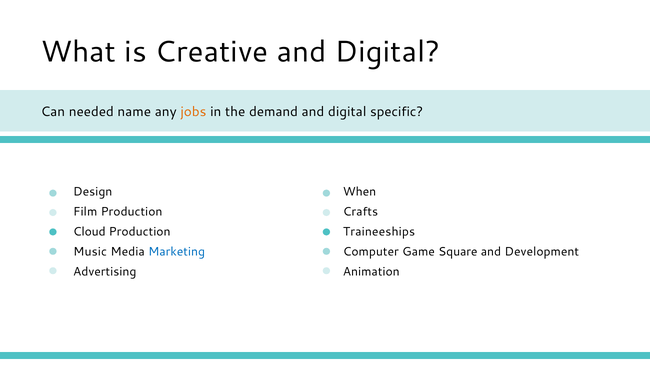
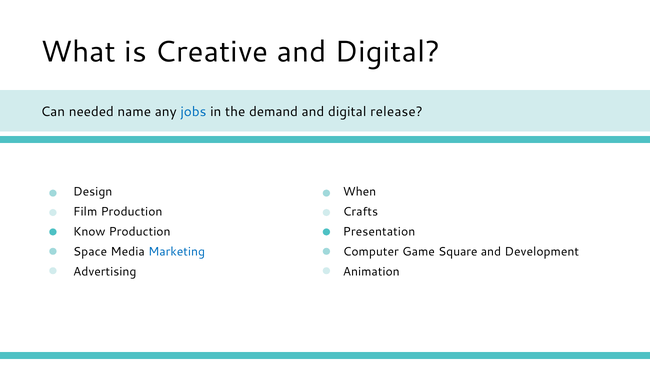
jobs colour: orange -> blue (193, 111)
specific: specific -> release (397, 111)
Cloud: Cloud -> Know (89, 232)
Traineeships: Traineeships -> Presentation (379, 232)
Music: Music -> Space (90, 252)
